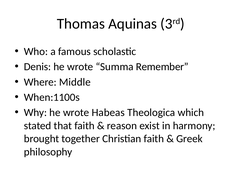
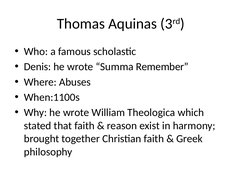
Middle: Middle -> Abuses (75, 82)
Habeas: Habeas -> William (108, 112)
